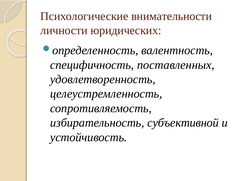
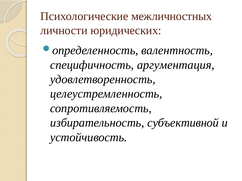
внимательности: внимательности -> межличностных (172, 16)
поставленных: поставленных -> аргументация (176, 65)
